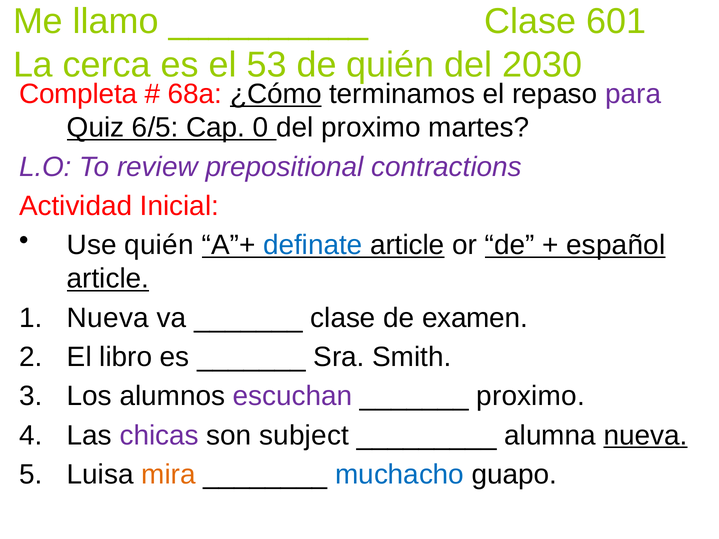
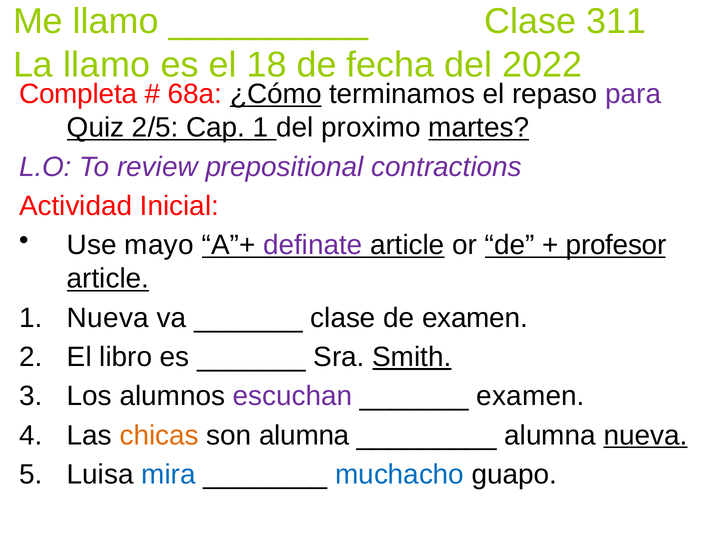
601: 601 -> 311 (616, 22)
La cerca: cerca -> llamo (107, 65)
53: 53 -> 18 (267, 65)
de quién: quién -> fecha (390, 65)
2030: 2030 -> 2022 (542, 65)
6/5: 6/5 -> 2/5 (155, 128)
Cap 0: 0 -> 1 (261, 128)
martes underline: none -> present (479, 128)
Use quién: quién -> mayo (159, 245)
definate colour: blue -> purple (313, 245)
español: español -> profesor (616, 245)
Smith underline: none -> present (412, 357)
proximo: proximo -> examen (531, 396)
chicas colour: purple -> orange (159, 436)
son subject: subject -> alumna (304, 436)
mira colour: orange -> blue (169, 475)
